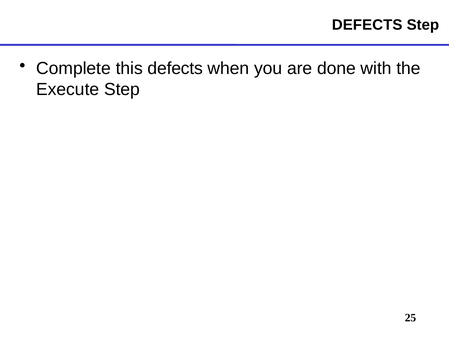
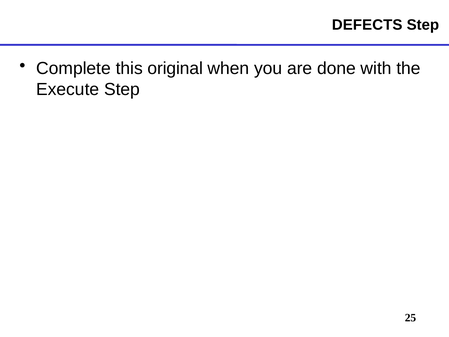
this defects: defects -> original (175, 68)
